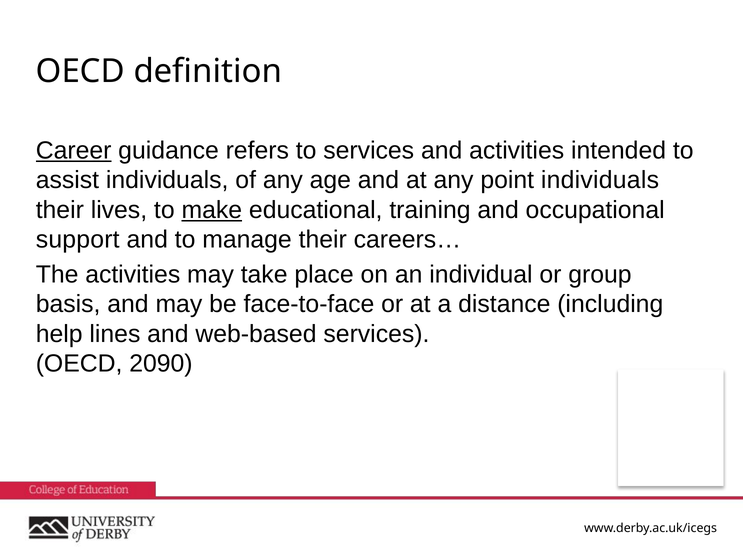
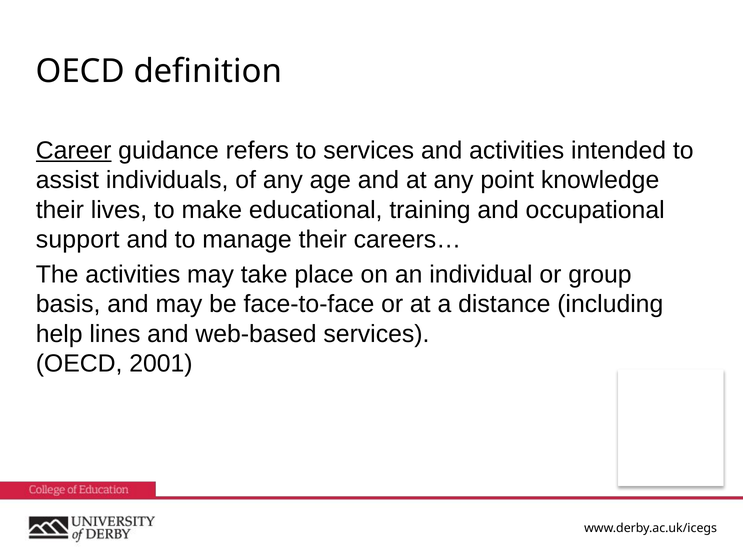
point individuals: individuals -> knowledge (600, 180)
make underline: present -> none (212, 210)
2090: 2090 -> 2001 (161, 363)
